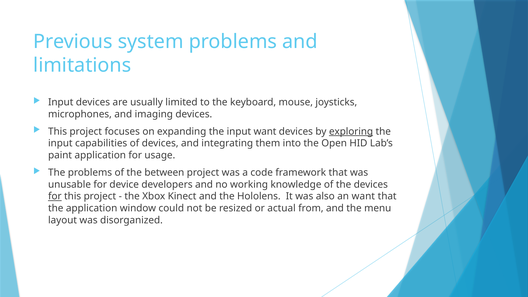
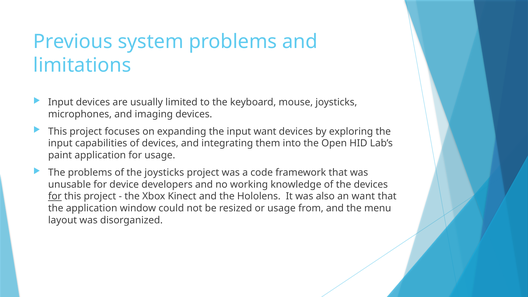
exploring underline: present -> none (351, 131)
the between: between -> joysticks (164, 173)
or actual: actual -> usage (282, 208)
